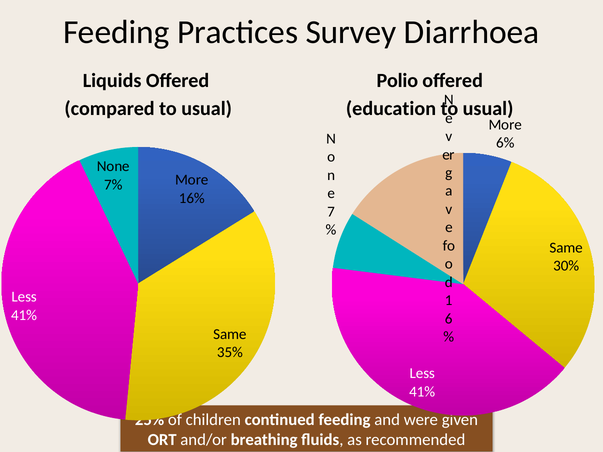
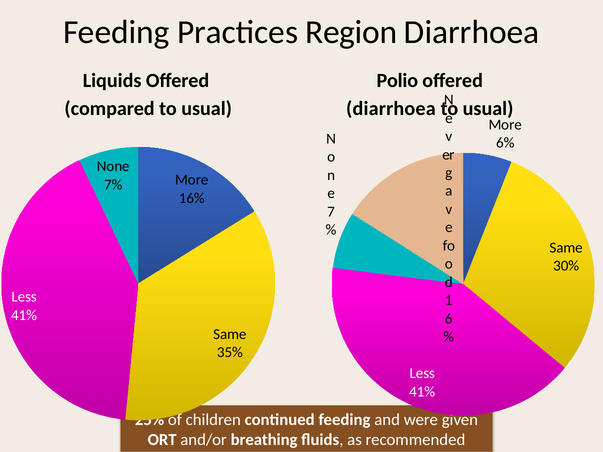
Survey: Survey -> Region (351, 32)
education: education -> diarrhoea (391, 109)
